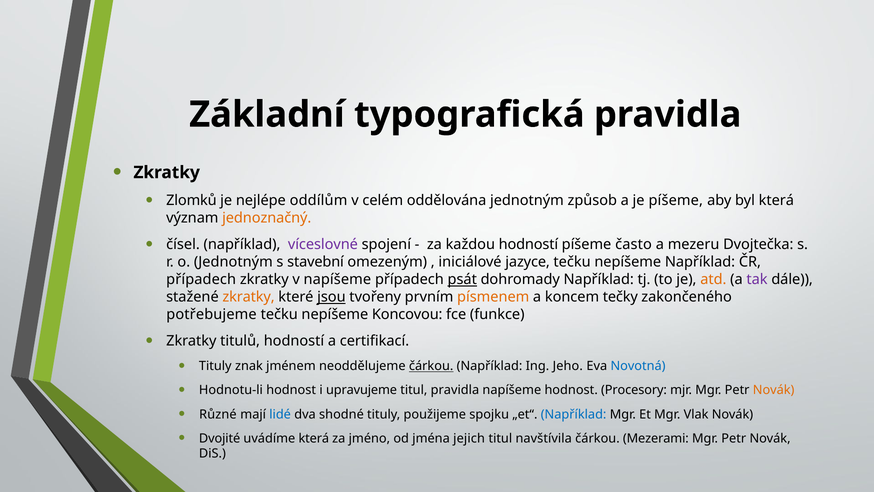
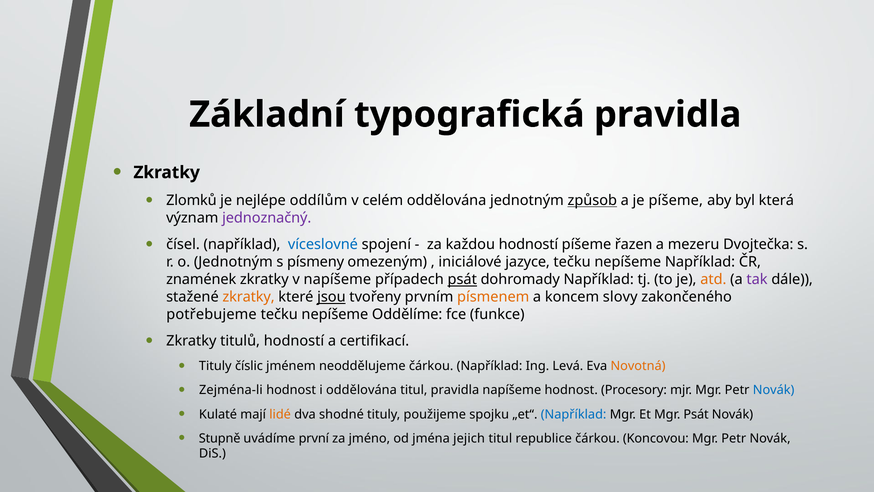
způsob underline: none -> present (592, 200)
jednoznačný colour: orange -> purple (267, 218)
víceslovné colour: purple -> blue (323, 244)
často: často -> řazen (634, 244)
stavební: stavební -> písmeny (316, 262)
případech: případech -> znamének (201, 279)
tečky: tečky -> slovy (620, 297)
Koncovou: Koncovou -> Oddělíme (407, 314)
znak: znak -> číslic (249, 366)
čárkou underline: present -> none (431, 366)
Jeho: Jeho -> Levá (568, 366)
Novotná colour: blue -> orange (638, 366)
Hodnotu-li: Hodnotu-li -> Zejména-li (231, 390)
i upravujeme: upravujeme -> oddělována (361, 390)
Novák colour: orange -> blue (774, 390)
Různé: Různé -> Kulaté (218, 414)
lidé colour: blue -> orange (280, 414)
Mgr Vlak: Vlak -> Psát (696, 414)
Dvojité: Dvojité -> Stupně (220, 438)
uvádíme která: která -> první (314, 438)
navštívila: navštívila -> republice (544, 438)
Mezerami: Mezerami -> Koncovou (656, 438)
